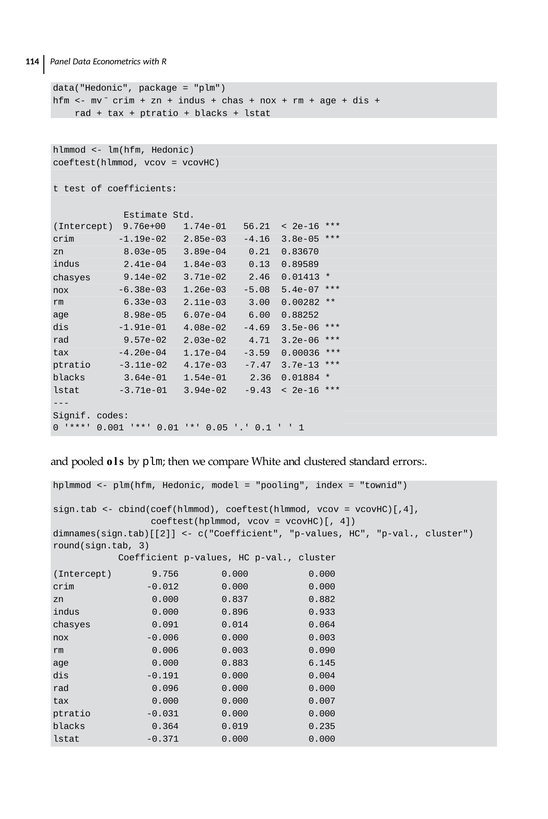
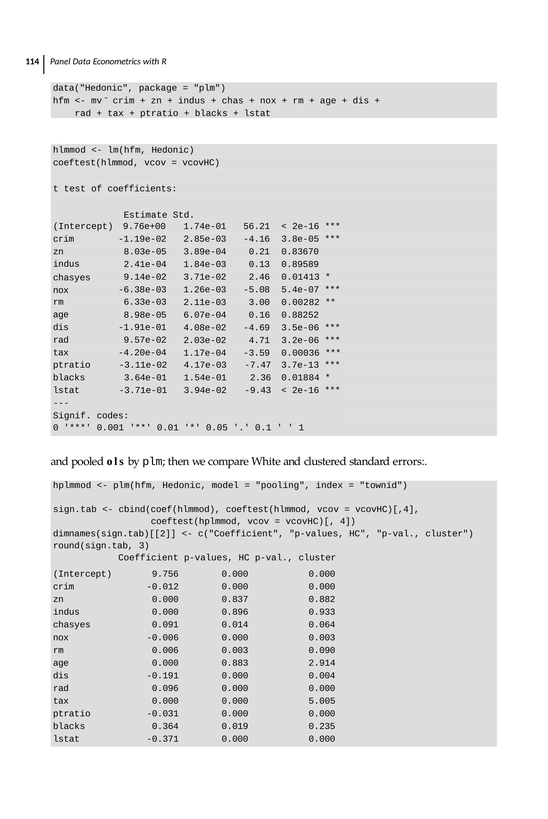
6.00: 6.00 -> 0.16 (259, 315)
6.145: 6.145 -> 2.914 (322, 662)
0.007: 0.007 -> 5.005 (322, 700)
